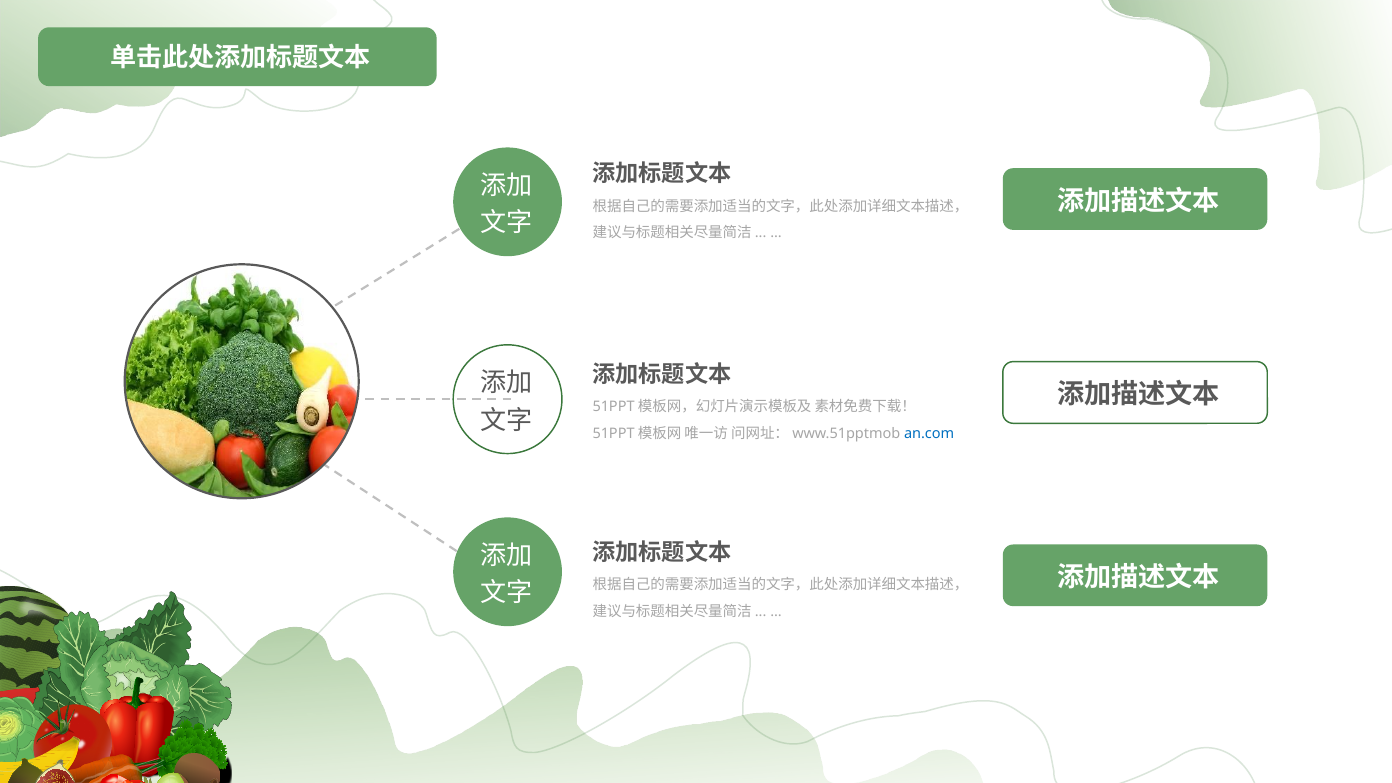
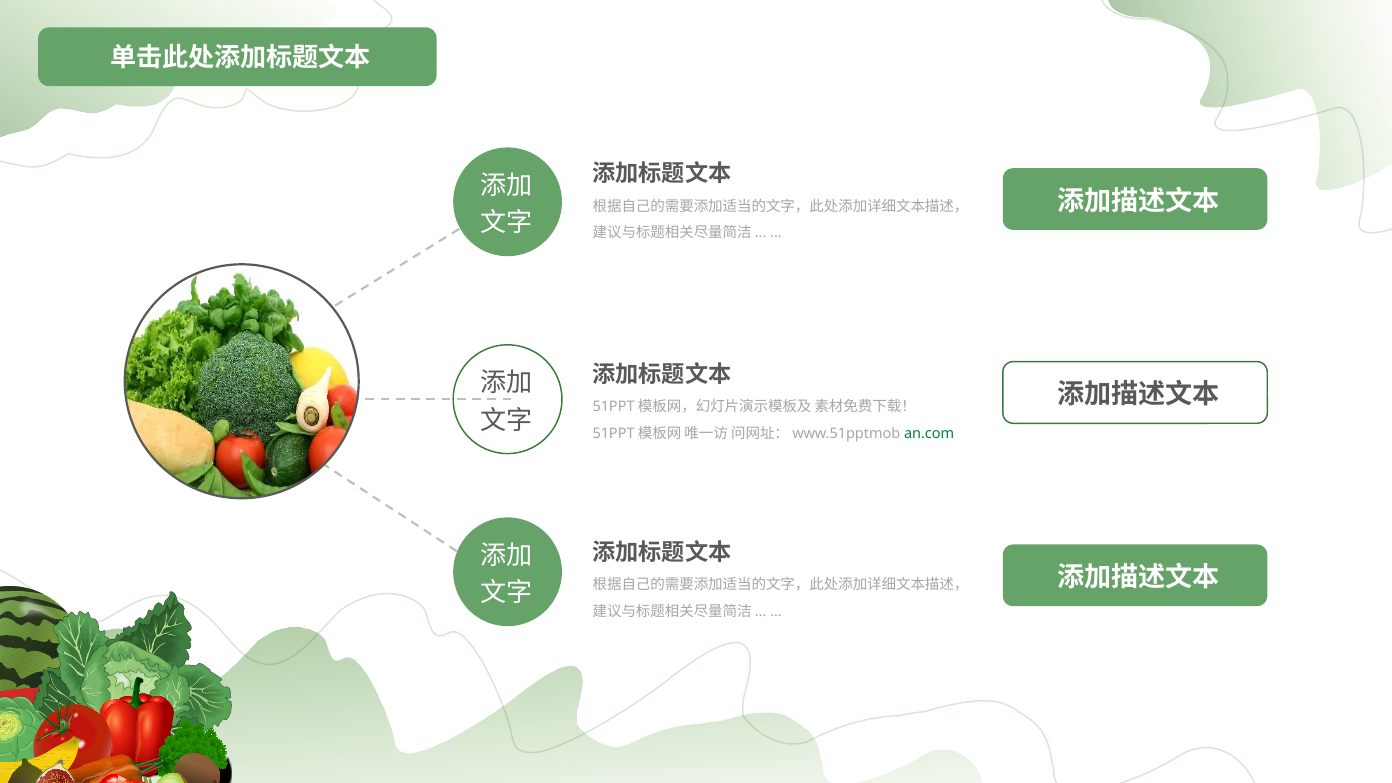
an.com colour: blue -> green (929, 433)
